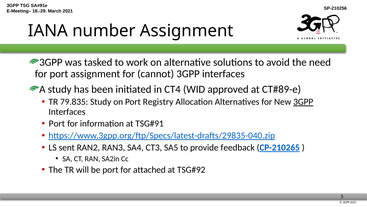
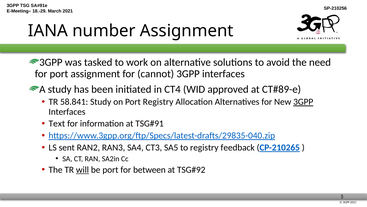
79.835: 79.835 -> 58.841 (74, 102)
Port: Port -> Text (57, 123)
to provide: provide -> registry (204, 147)
will underline: none -> present (82, 169)
attached: attached -> between (149, 169)
